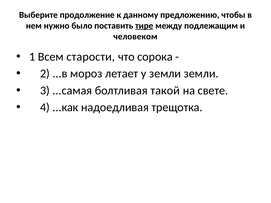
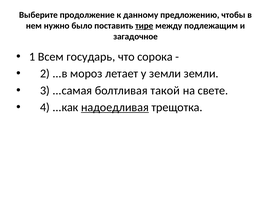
человеком: человеком -> загадочное (136, 37)
старости: старости -> государь (91, 57)
надоедливая underline: none -> present (115, 107)
